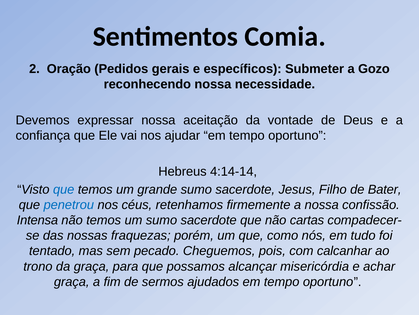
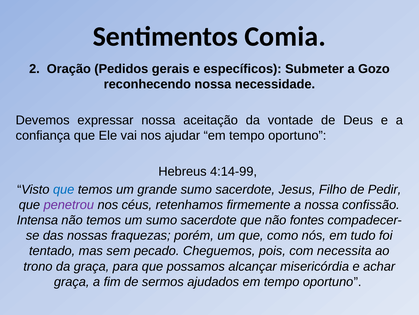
4:14-14: 4:14-14 -> 4:14-99 (234, 171)
Bater: Bater -> Pedir (385, 189)
penetrou colour: blue -> purple (69, 204)
cartas: cartas -> fontes (307, 220)
calcanhar: calcanhar -> necessita (344, 250)
